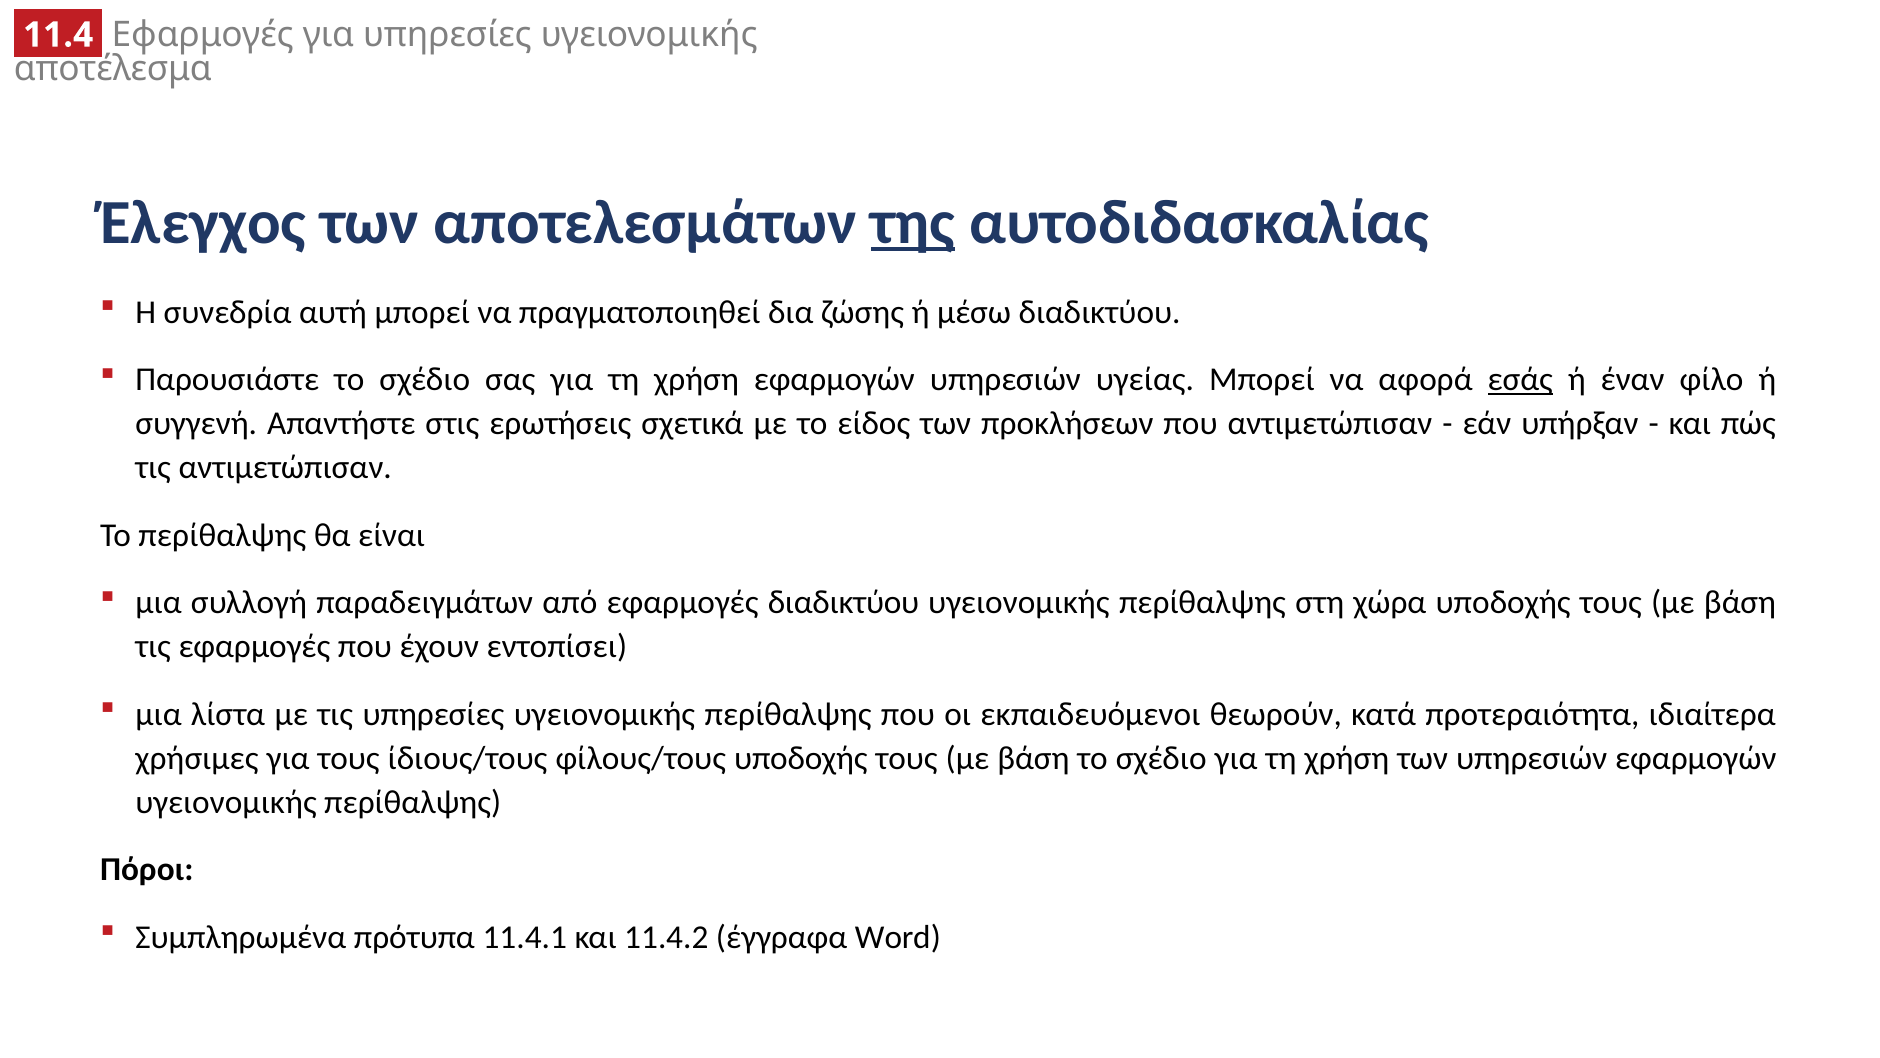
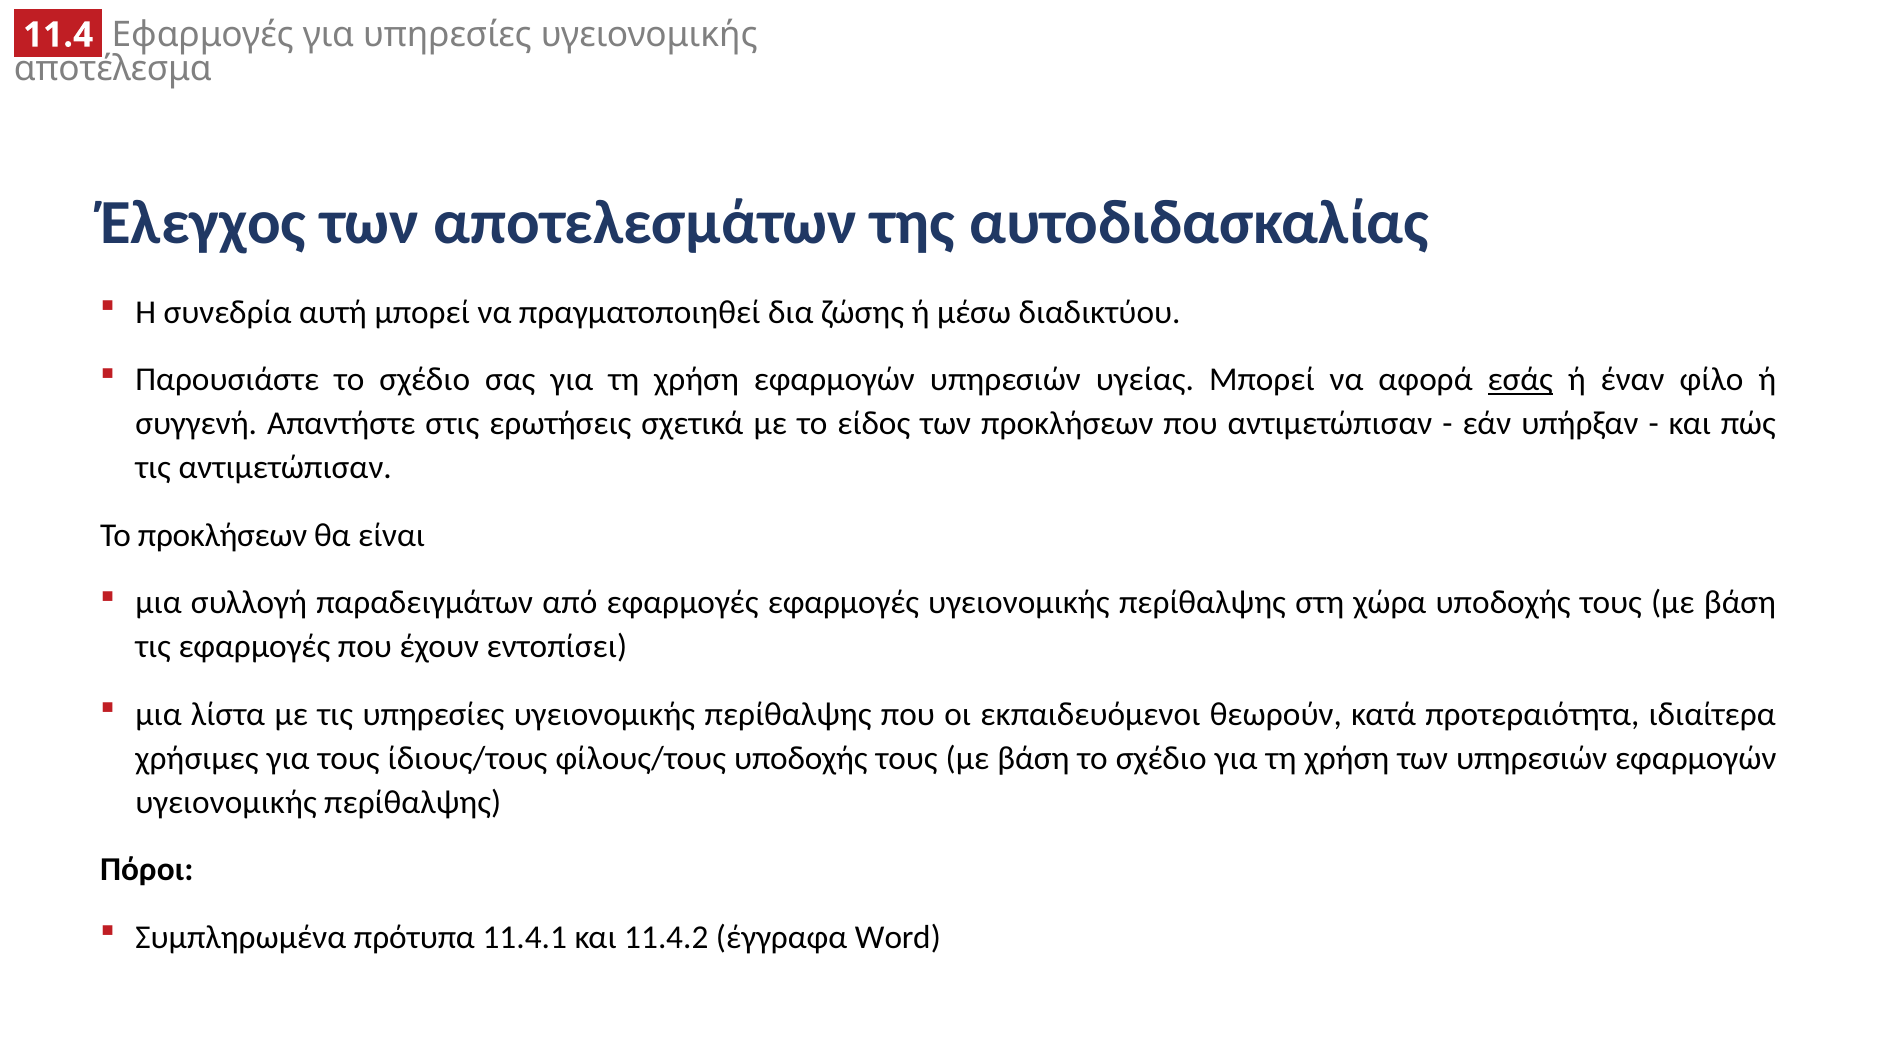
της underline: present -> none (913, 222)
Το περίθαλψης: περίθαλψης -> προκλήσεων (223, 535)
εφαρμογές διαδικτύου: διαδικτύου -> εφαρμογές (843, 603)
